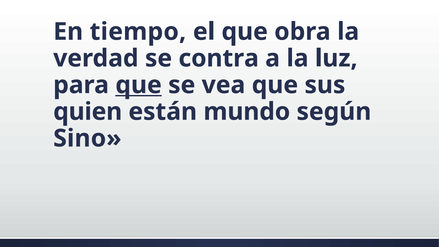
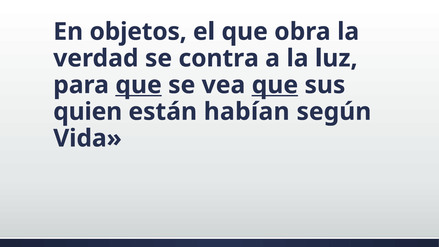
tiempo: tiempo -> objetos (138, 32)
que underline: none -> present (275, 85)
mundo: mundo -> habían (247, 112)
Sino: Sino -> Vida (87, 138)
